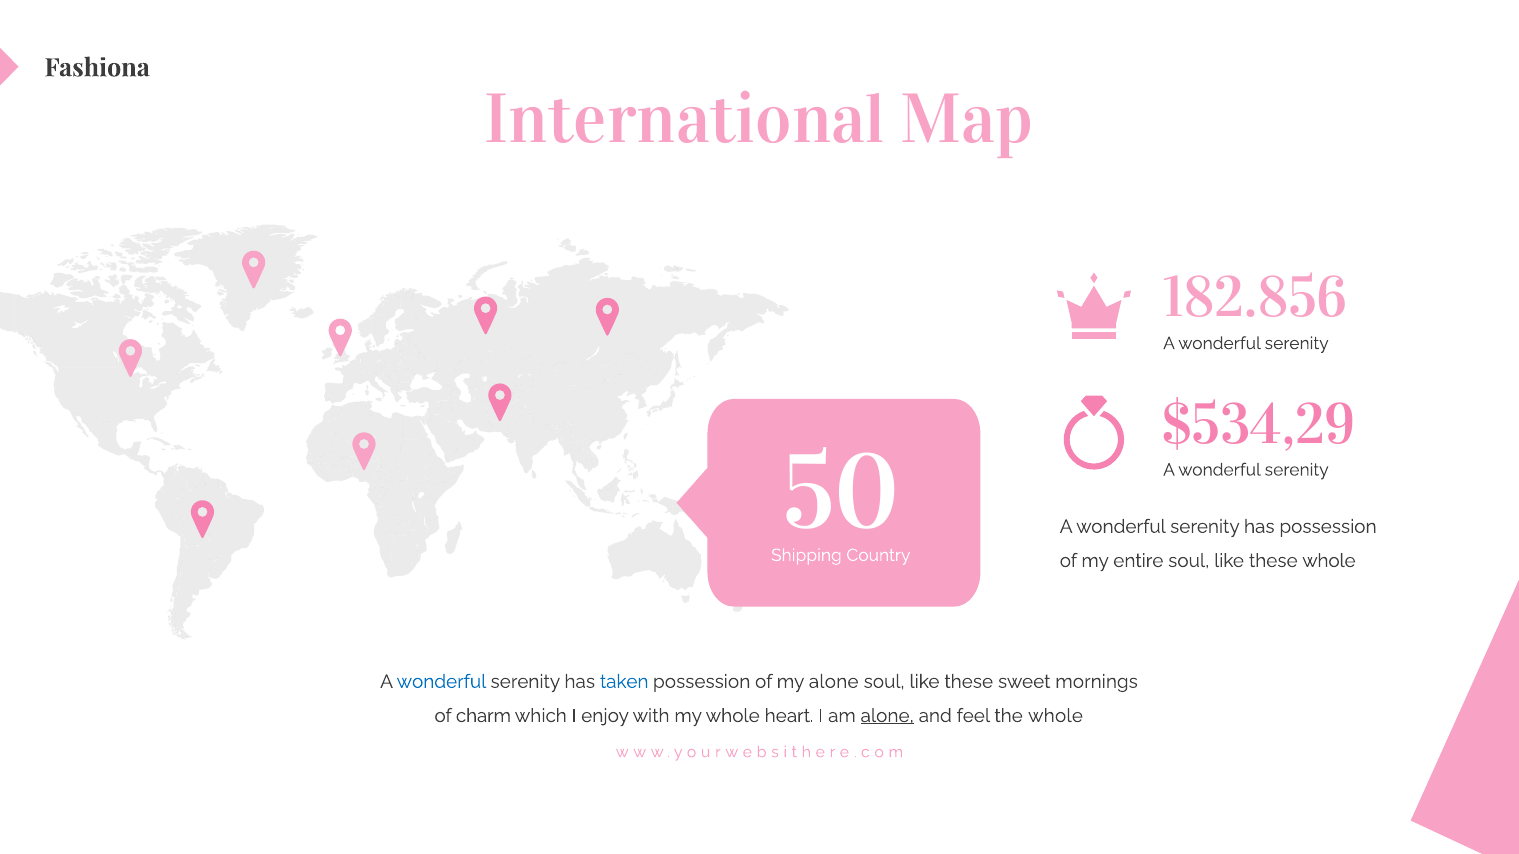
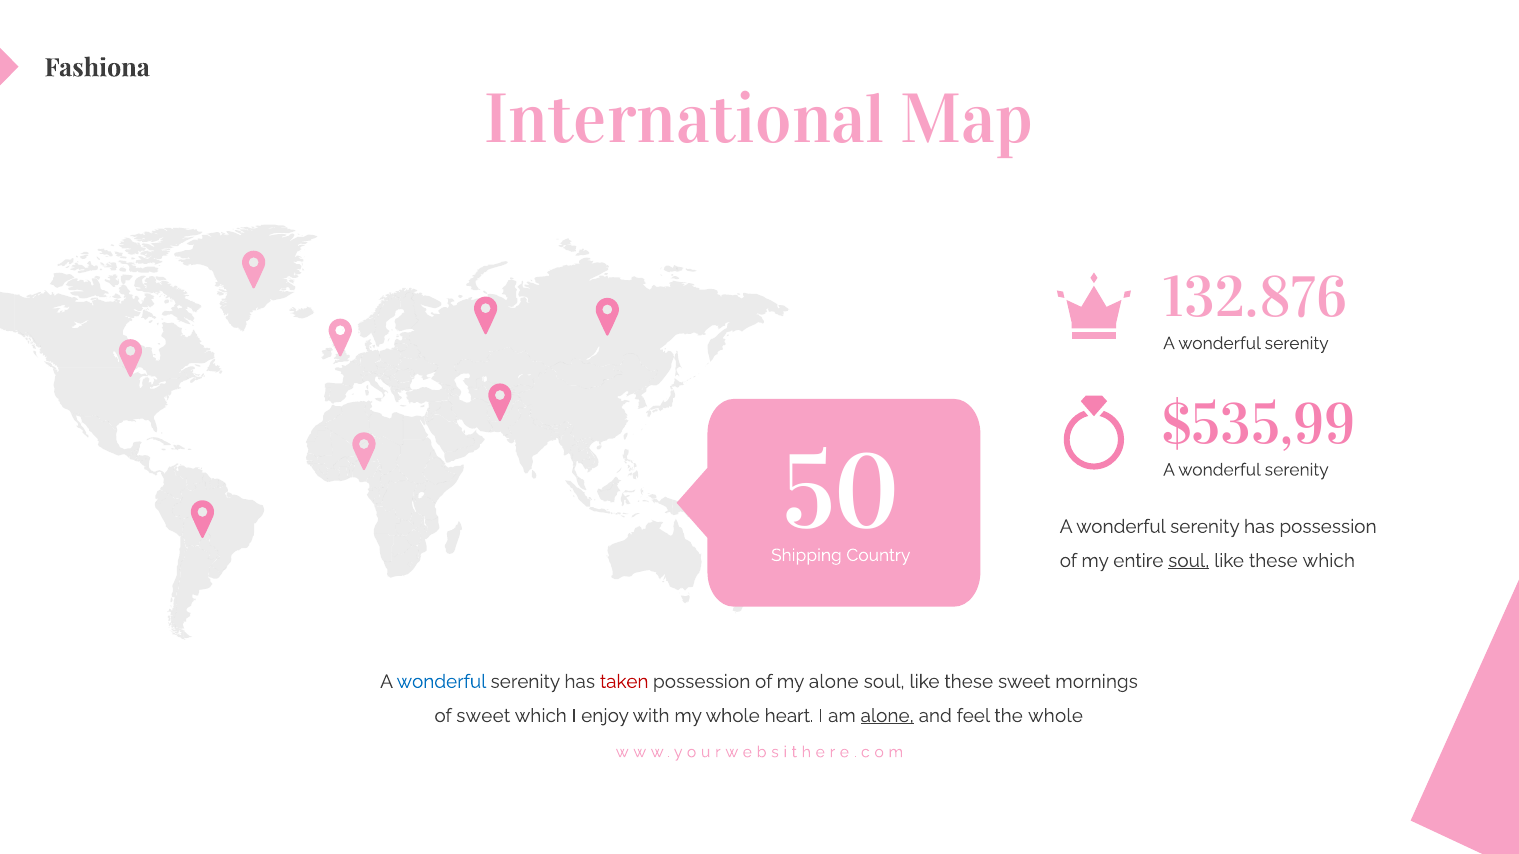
182.856: 182.856 -> 132.876 (1255, 298)
$534,29: $534,29 -> $535,99 (1260, 425)
soul underline: none -> present (1189, 561)
these whole: whole -> which (1329, 561)
taken colour: blue -> red (624, 682)
of charm: charm -> sweet (483, 716)
